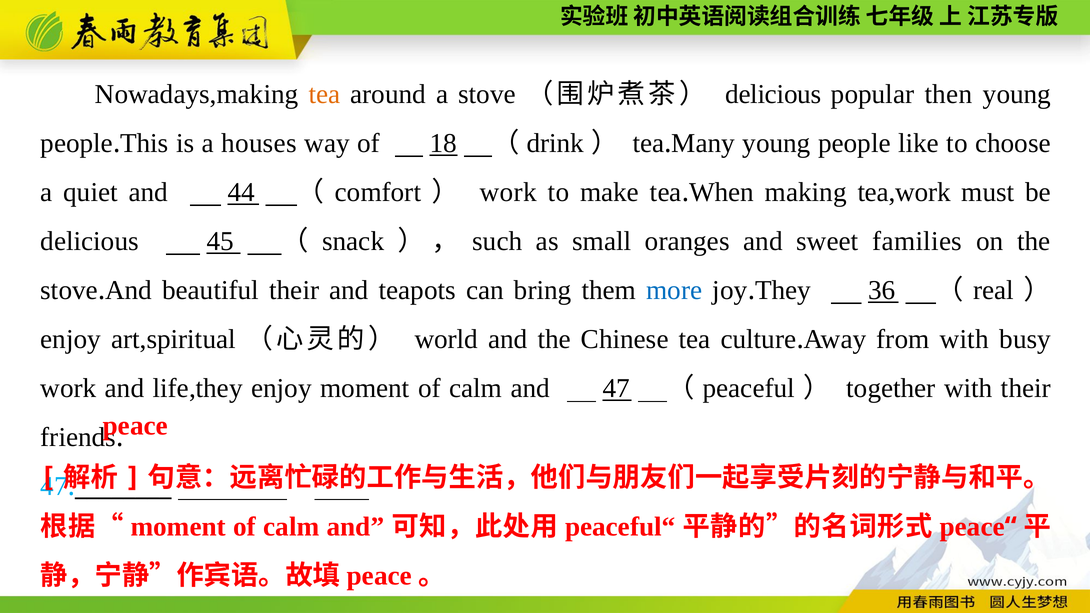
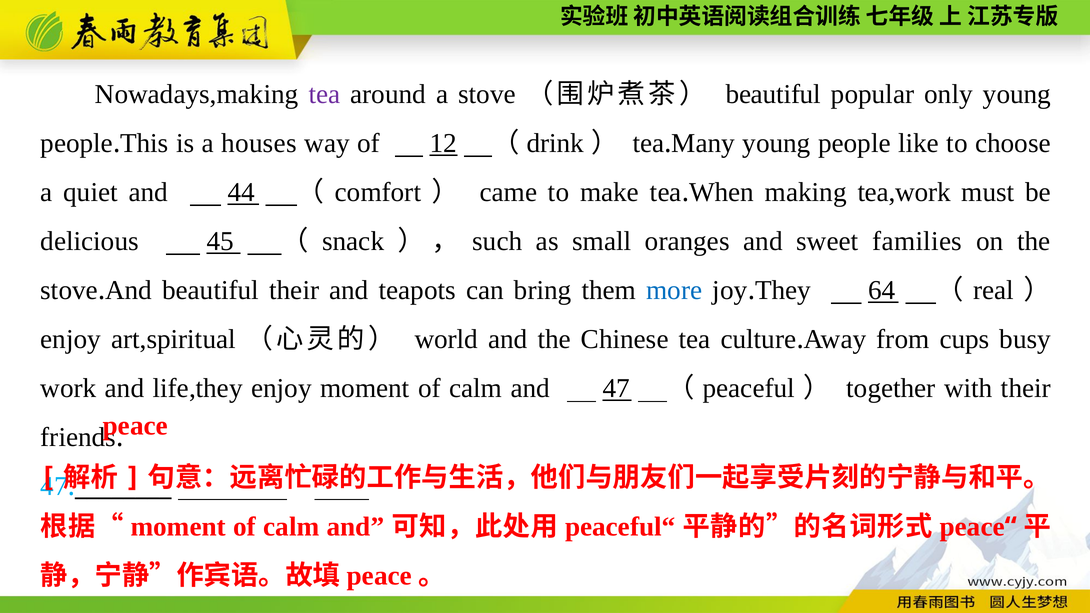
tea colour: orange -> purple (324, 94)
delicious: delicious -> beautiful (773, 94)
then: then -> only (949, 94)
18: 18 -> 12 (443, 143)
work: work -> came (508, 192)
36: 36 -> 64 (882, 290)
from with: with -> cups (964, 339)
